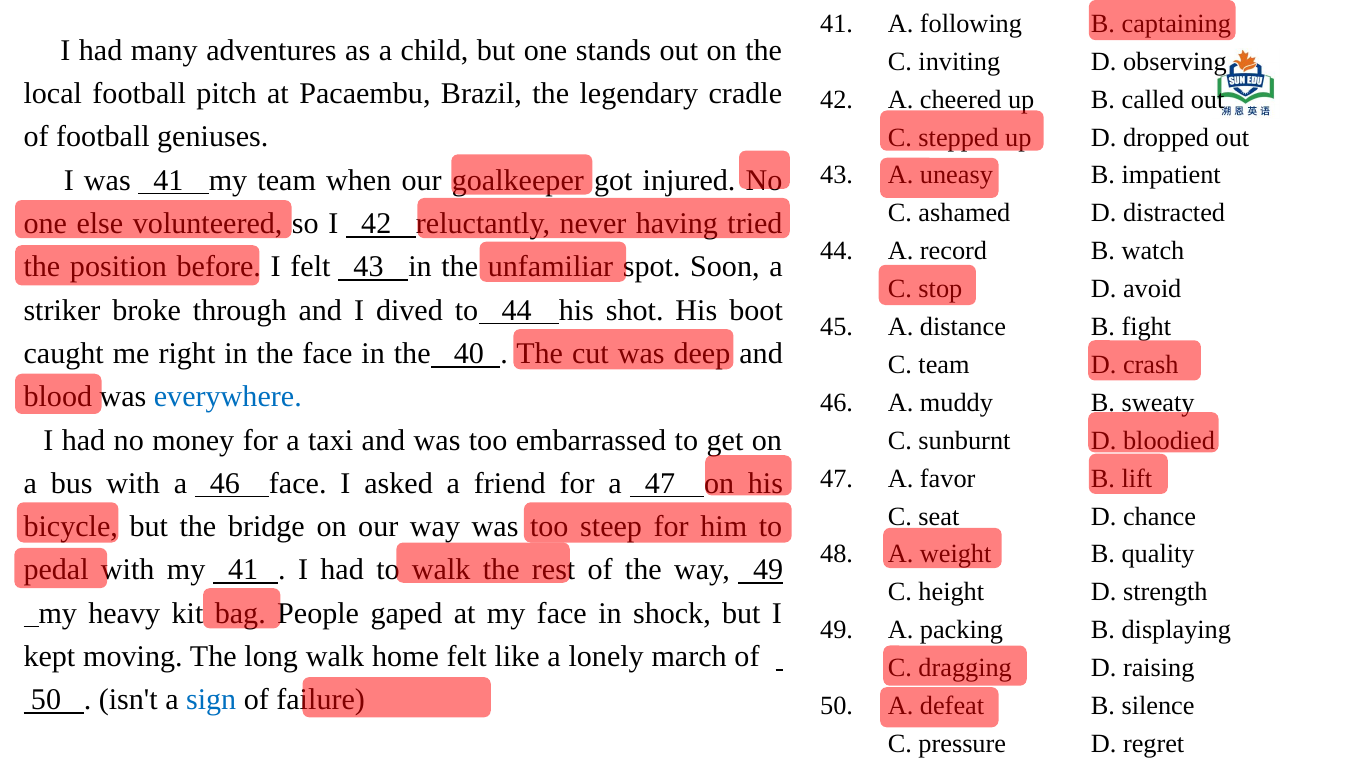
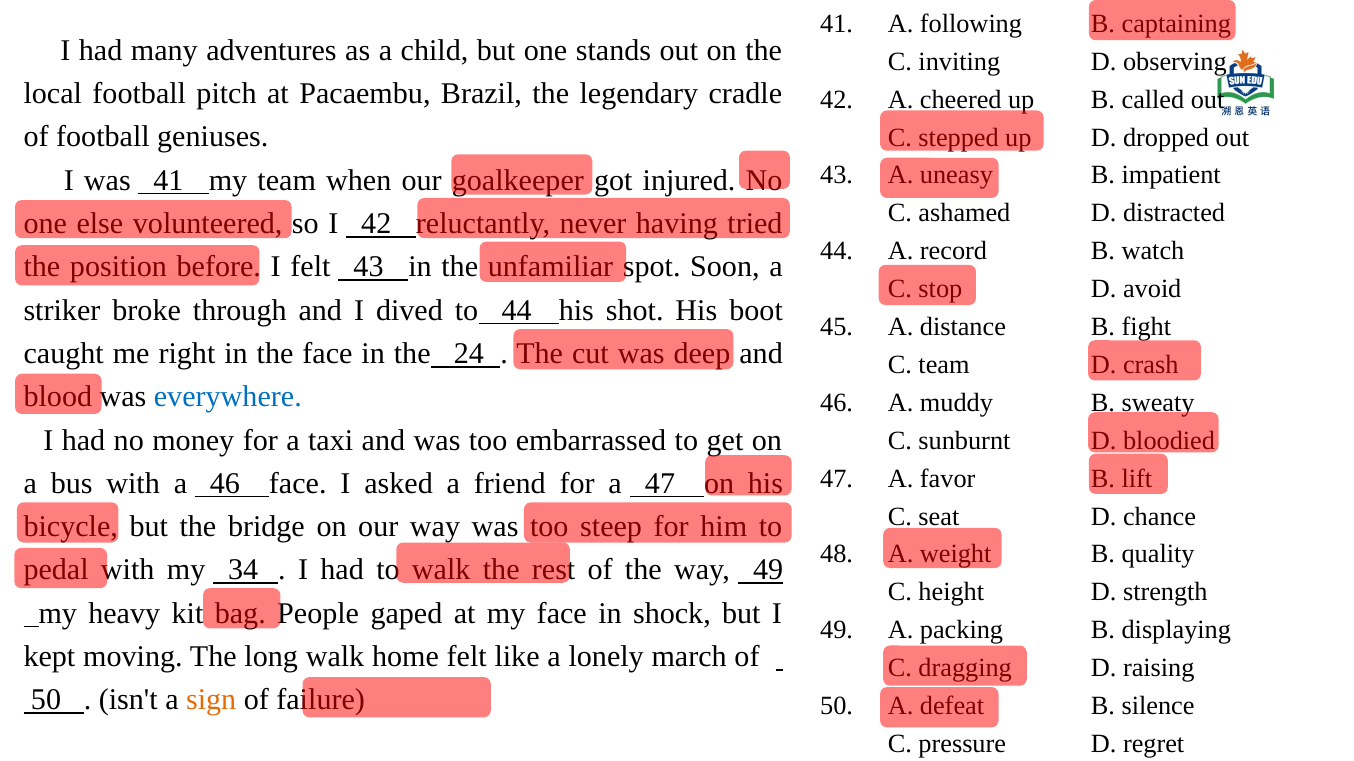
40: 40 -> 24 (469, 354)
my 41: 41 -> 34 (243, 571)
sign colour: blue -> orange (211, 701)
